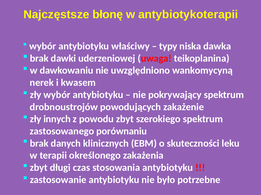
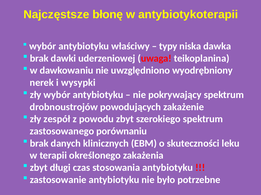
wankomycyną: wankomycyną -> wyodrębniony (202, 71)
kwasem: kwasem -> wysypki (78, 83)
innych: innych -> zespół (57, 119)
